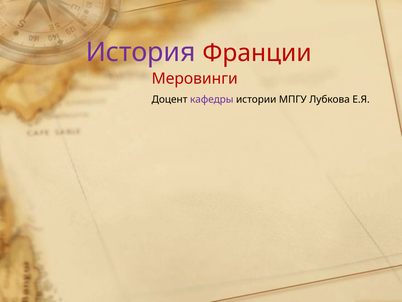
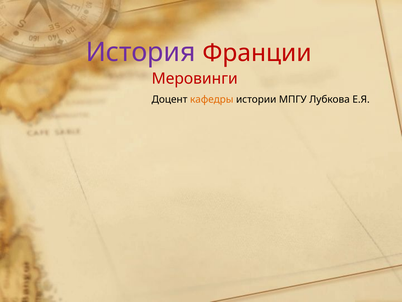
кафедры colour: purple -> orange (212, 99)
